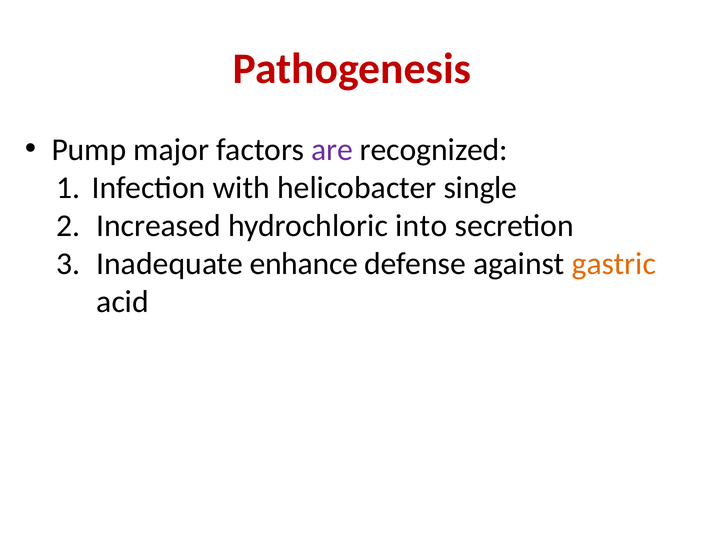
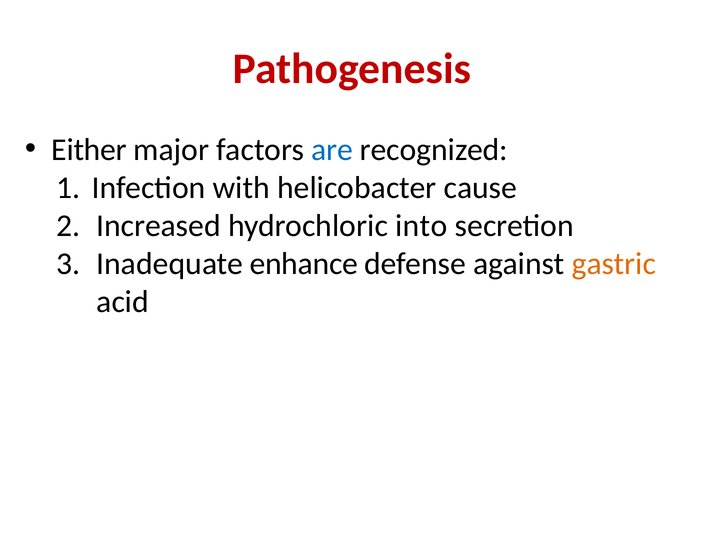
Pump: Pump -> Either (89, 150)
are colour: purple -> blue (332, 150)
single: single -> cause (480, 188)
